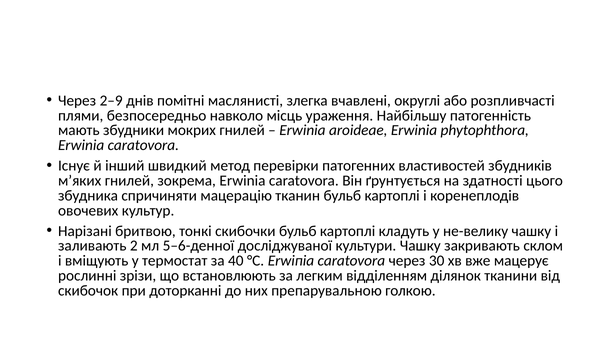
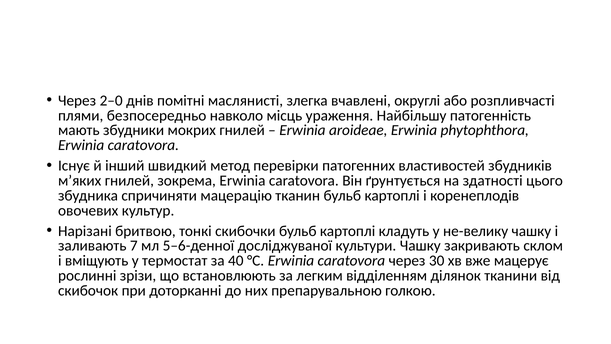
2–9: 2–9 -> 2–0 (111, 101)
2: 2 -> 7 (134, 246)
